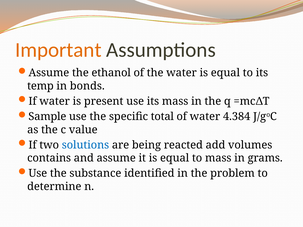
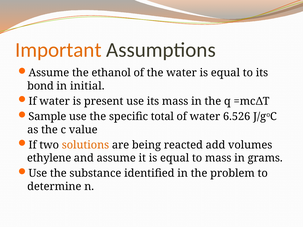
temp: temp -> bond (40, 86)
bonds: bonds -> initial (87, 86)
4.384: 4.384 -> 6.526 (237, 117)
solutions colour: blue -> orange (85, 145)
contains: contains -> ethylene (49, 158)
